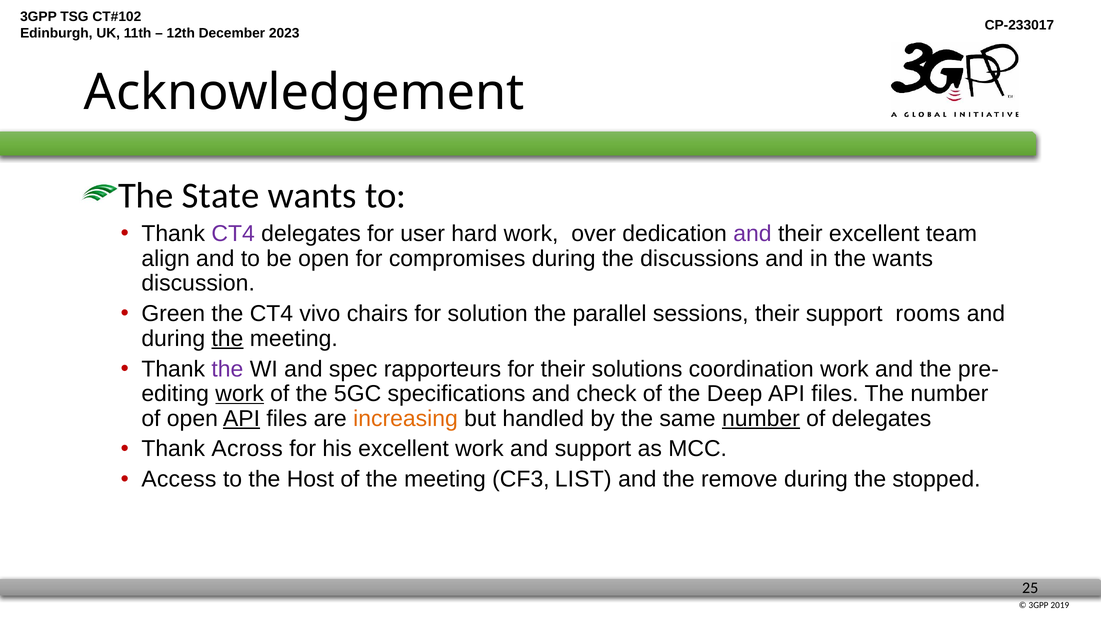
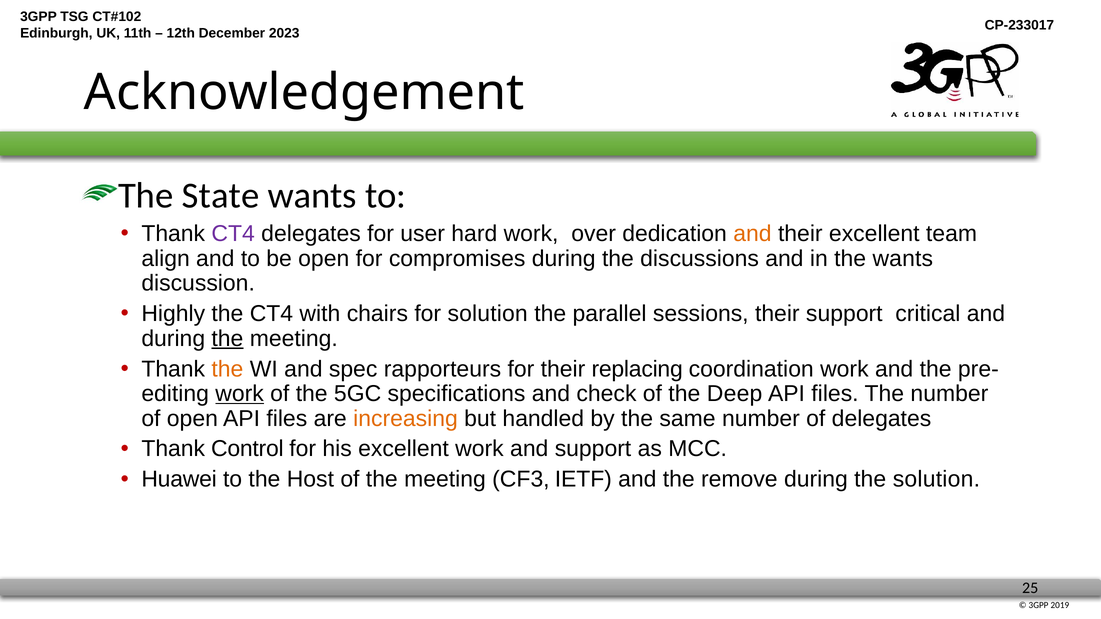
and colour: purple -> orange (752, 234)
Green: Green -> Highly (173, 314)
vivo: vivo -> with (320, 314)
rooms: rooms -> critical (928, 314)
the colour: purple -> orange (227, 369)
solutions: solutions -> replacing (637, 369)
API underline: present -> none (242, 419)
number underline: present -> none (761, 419)
Across: Across -> Control (247, 449)
Access: Access -> Huawei (179, 480)
LIST: LIST -> IETF (583, 480)
the stopped: stopped -> solution (936, 480)
